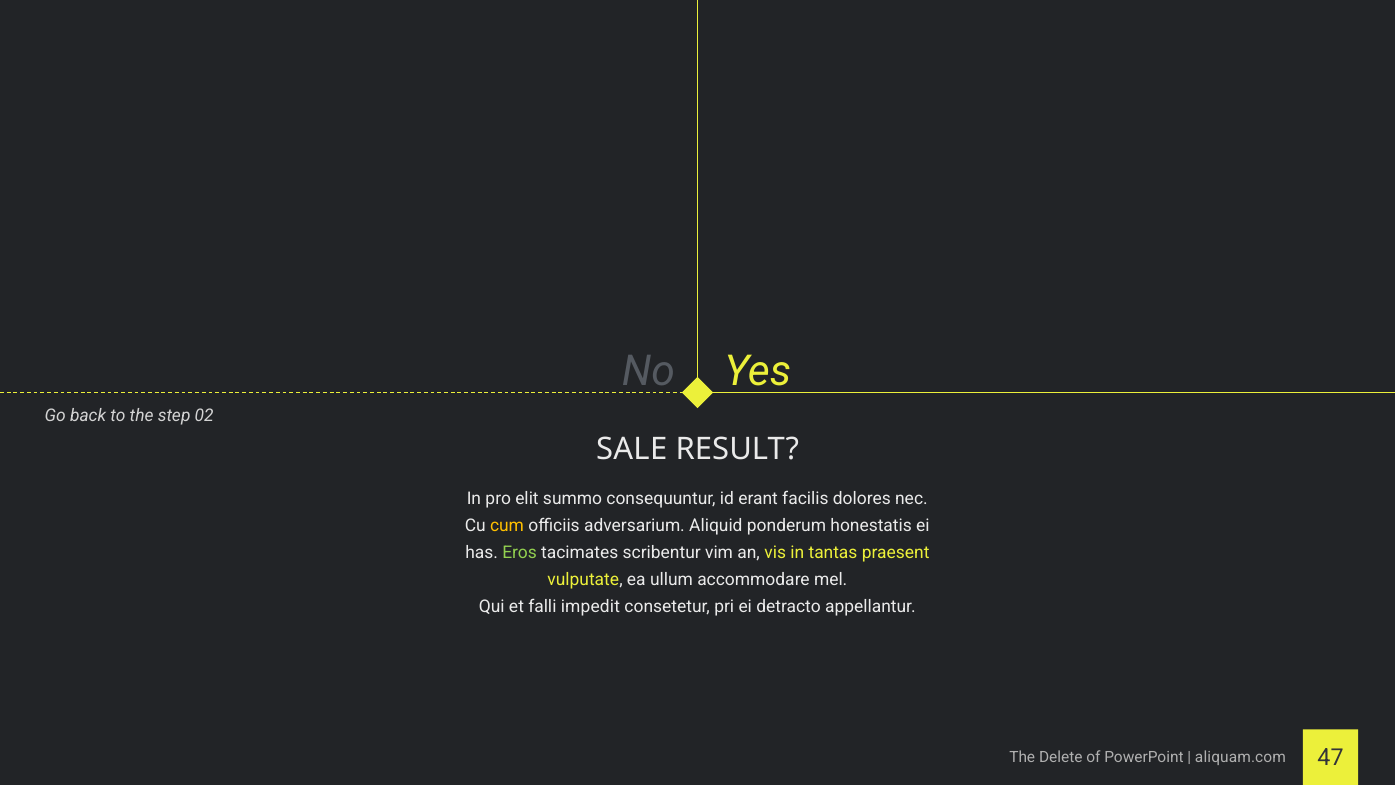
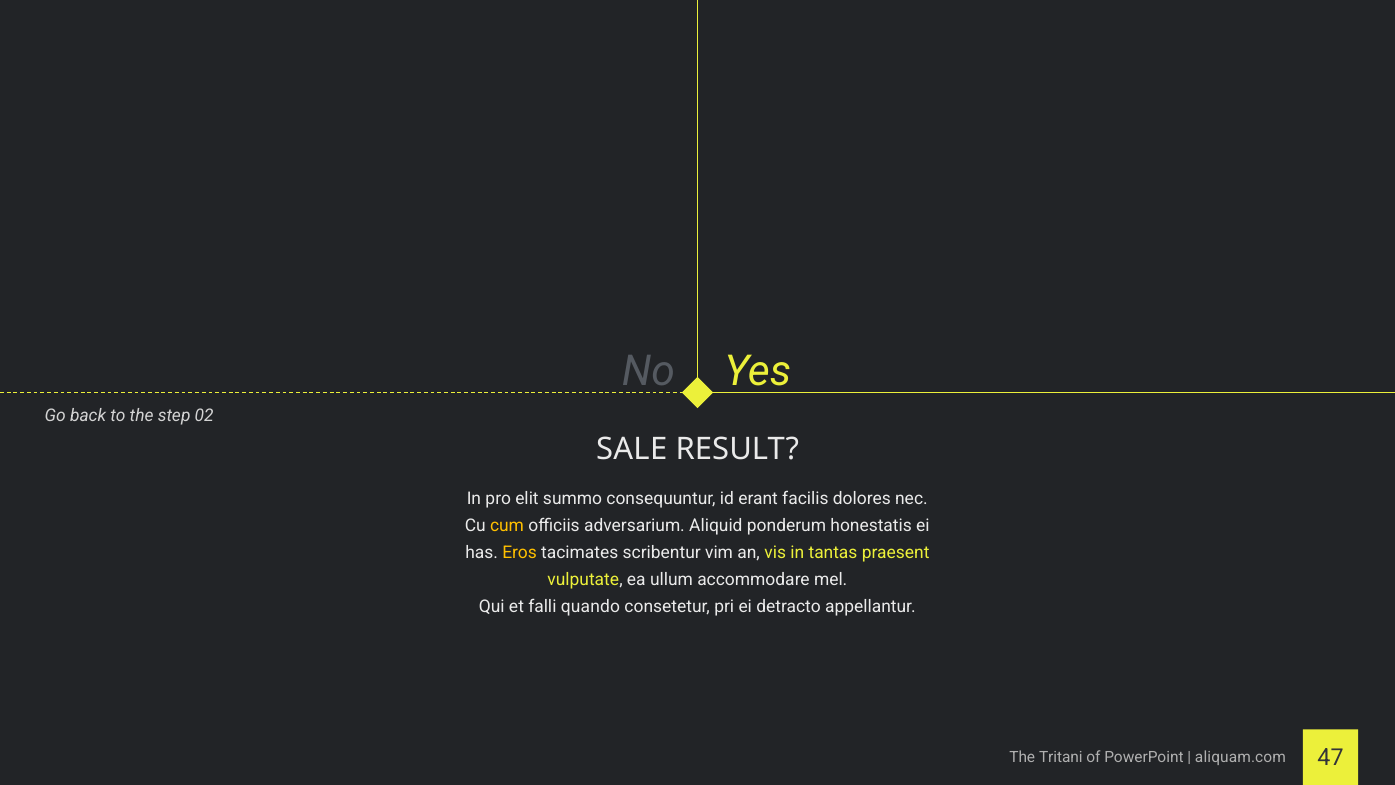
Eros colour: light green -> yellow (520, 552)
impedit: impedit -> quando (590, 607)
Delete: Delete -> Tritani (1061, 757)
